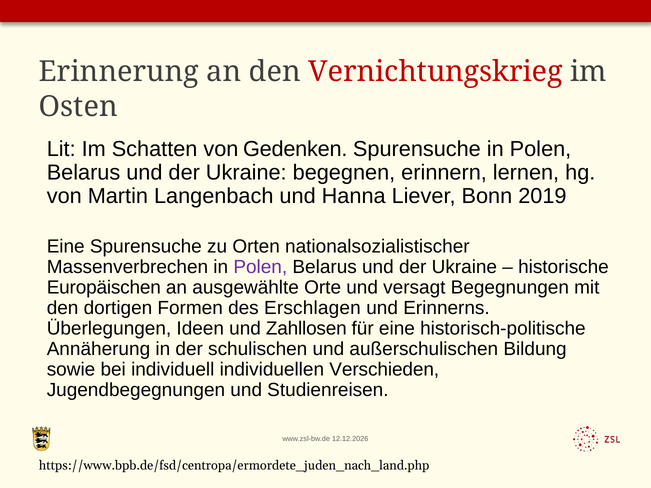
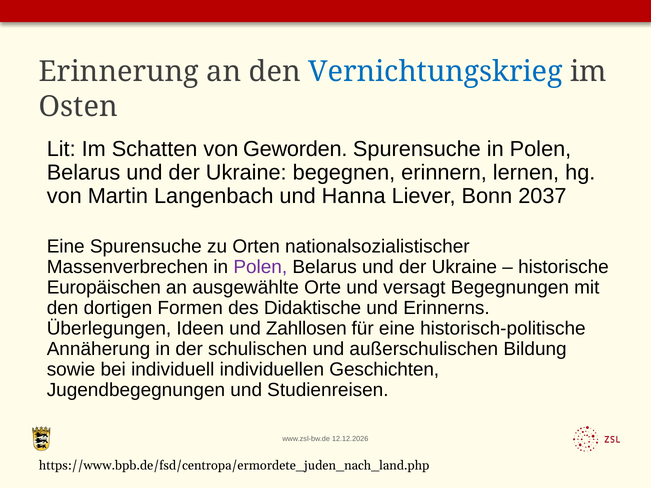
Vernichtungskrieg colour: red -> blue (436, 72)
Gedenken: Gedenken -> Geworden (295, 149)
2019: 2019 -> 2037 (542, 196)
Erschlagen: Erschlagen -> Didaktische (313, 308)
Verschieden: Verschieden -> Geschichten (384, 369)
